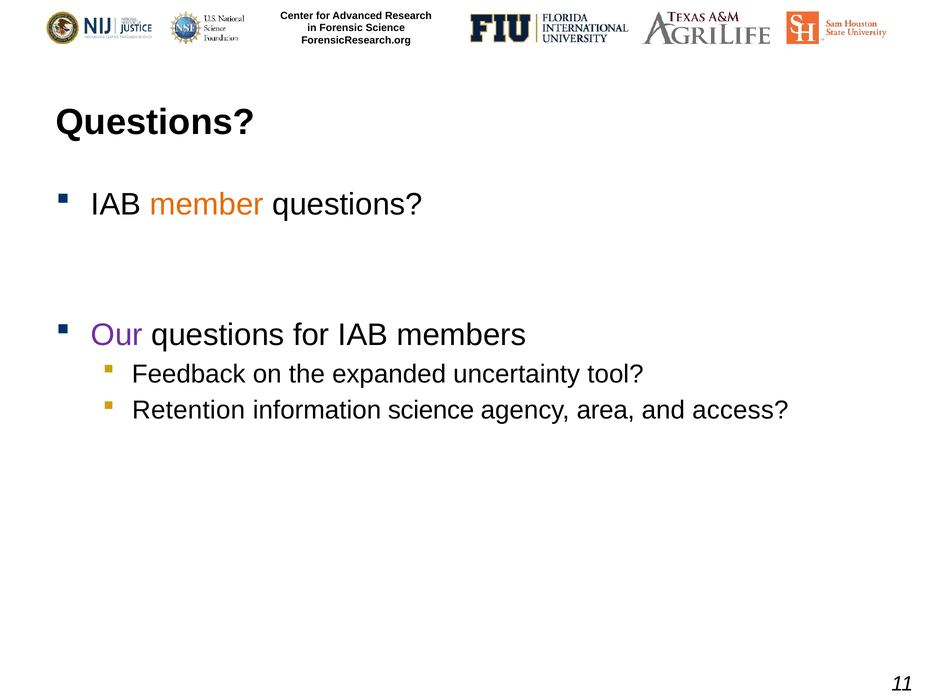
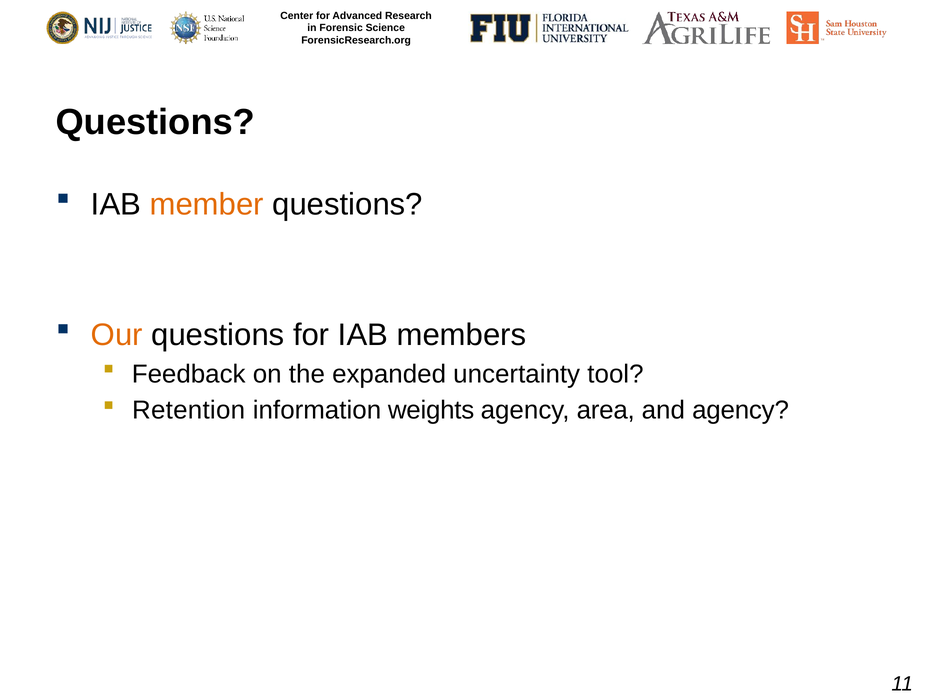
Our colour: purple -> orange (117, 335)
information science: science -> weights (431, 410)
and access: access -> agency (741, 410)
